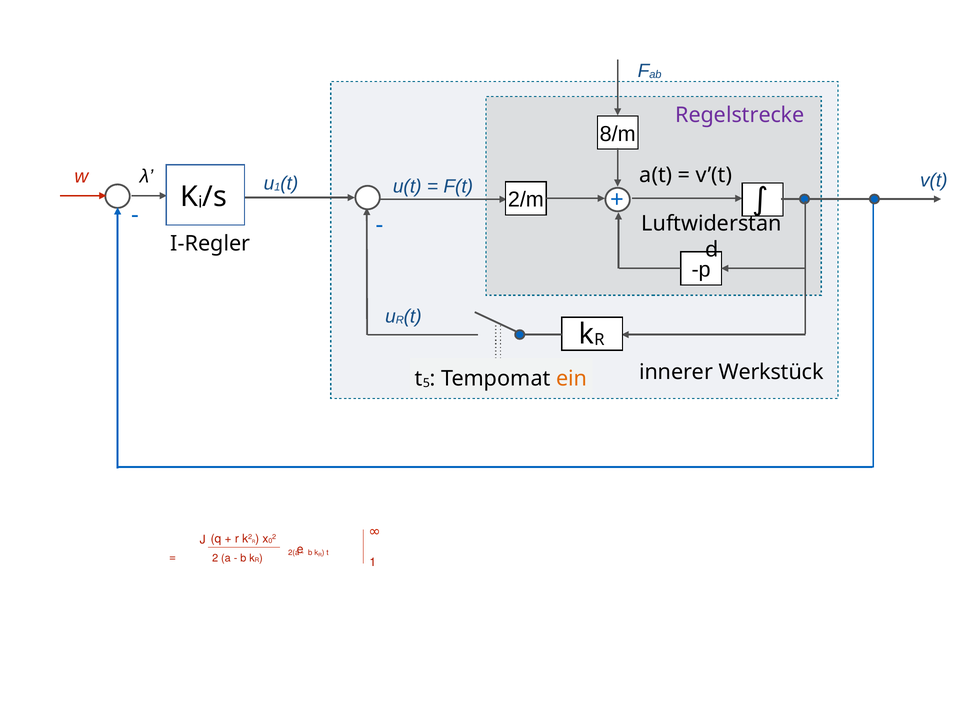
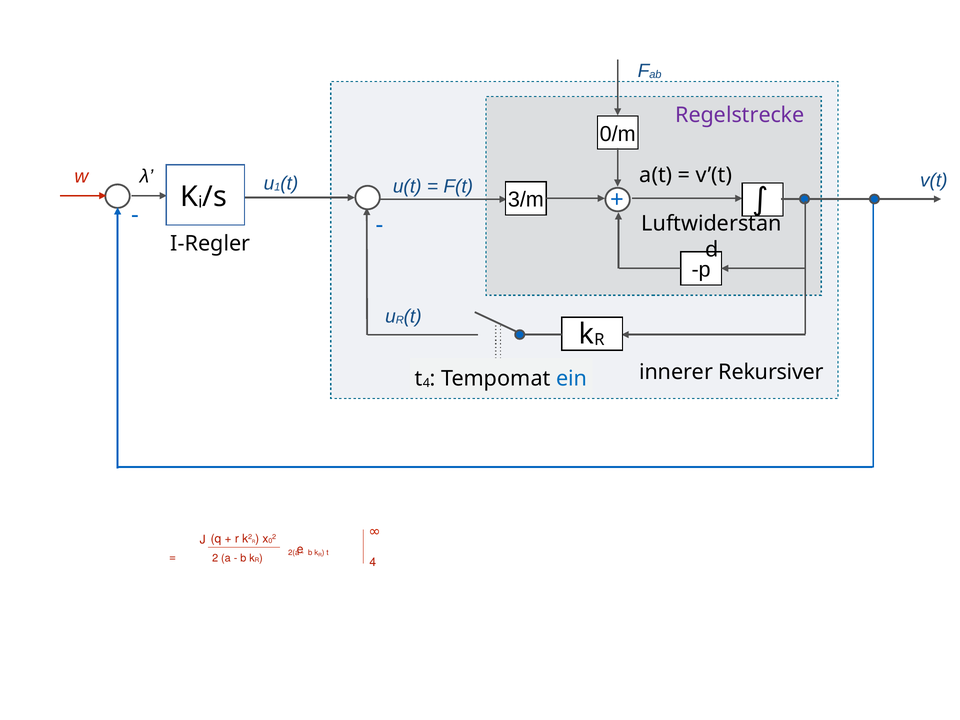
8/m: 8/m -> 0/m (618, 134)
2/m: 2/m -> 3/m (526, 200)
t 5: 5 -> 4 (426, 383)
ein colour: orange -> blue (572, 379)
Werkstück: Werkstück -> Rekursiver (771, 372)
1: 1 -> 4 (373, 563)
